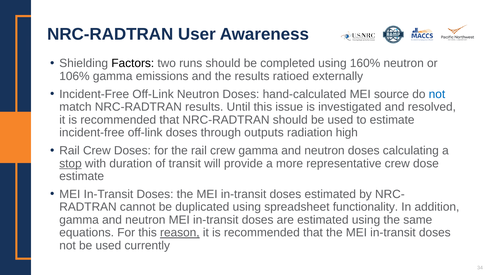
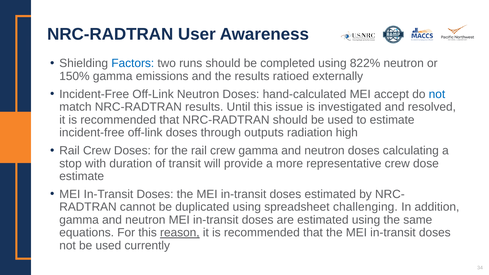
Factors colour: black -> blue (133, 63)
160%: 160% -> 822% (365, 63)
106%: 106% -> 150% (74, 76)
source: source -> accept (392, 94)
stop underline: present -> none (70, 163)
functionality: functionality -> challenging (365, 207)
